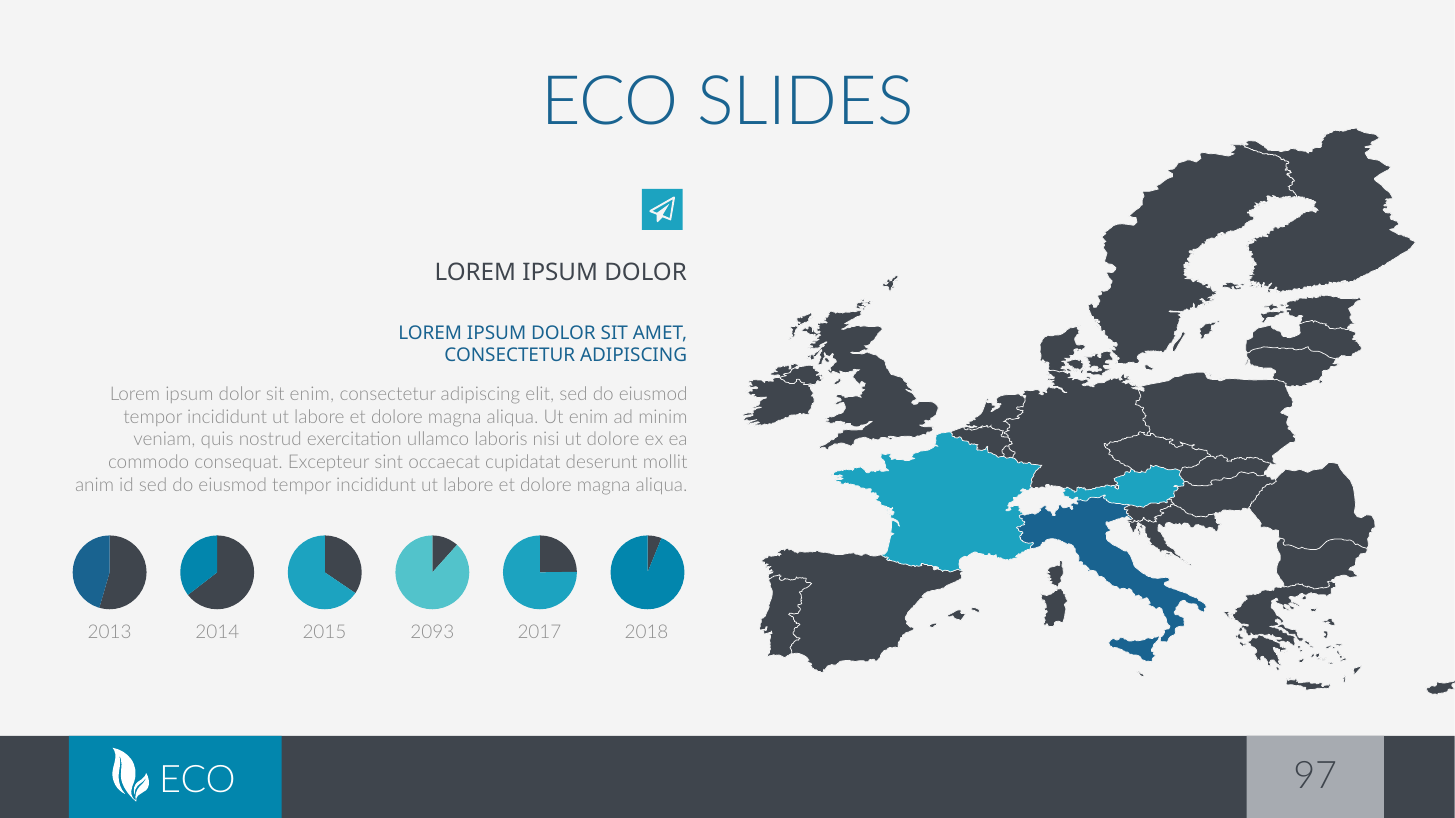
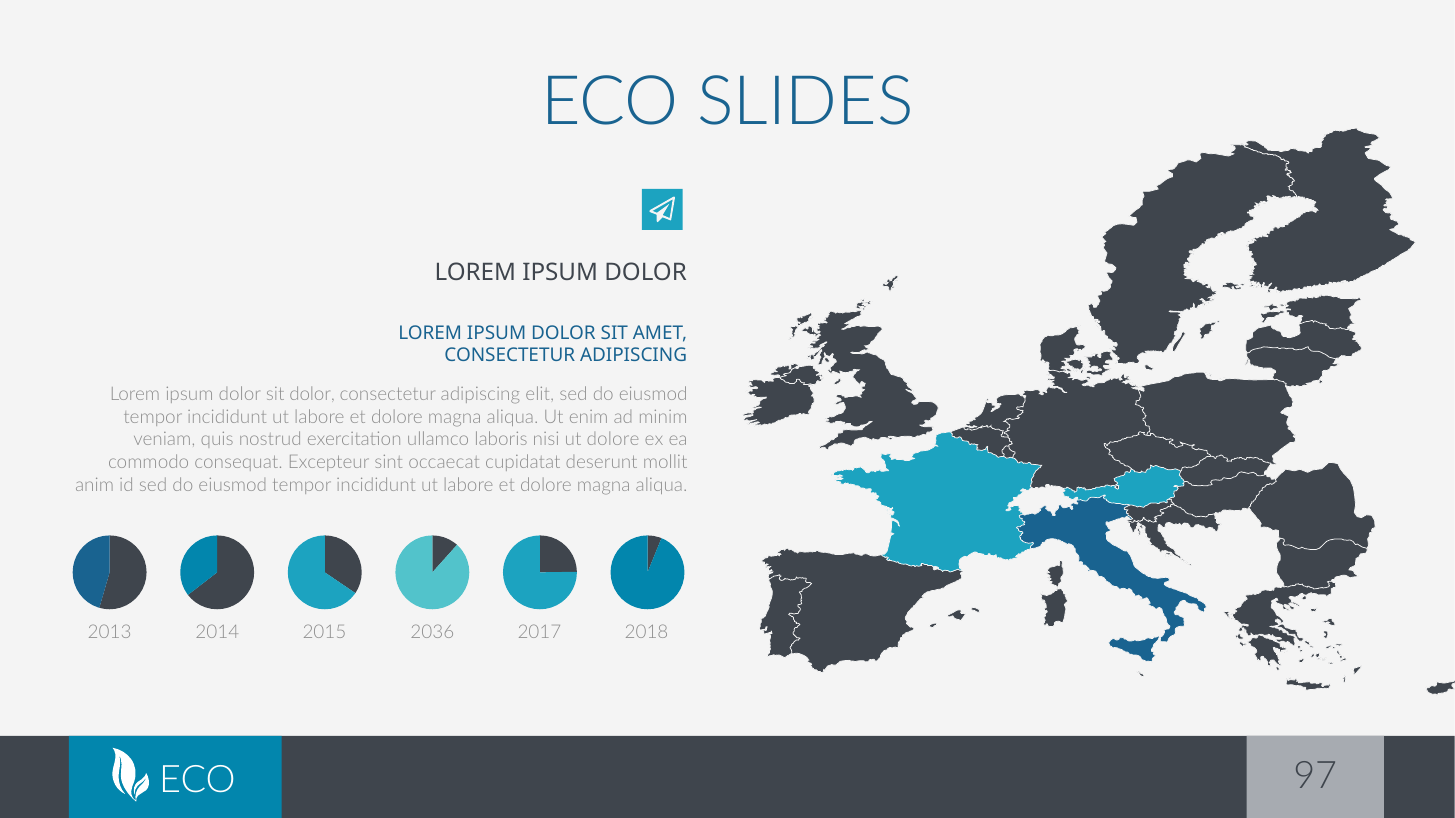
sit enim: enim -> dolor (312, 394)
2093: 2093 -> 2036 (432, 633)
